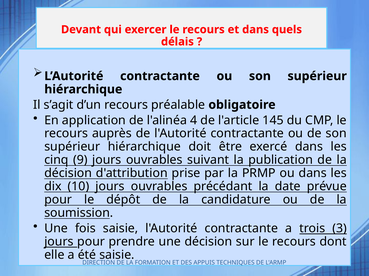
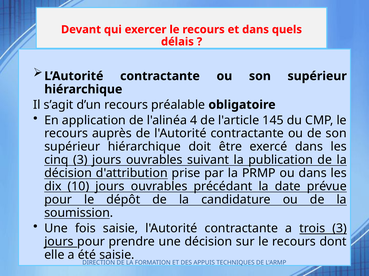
cinq 9: 9 -> 3 (80, 160)
